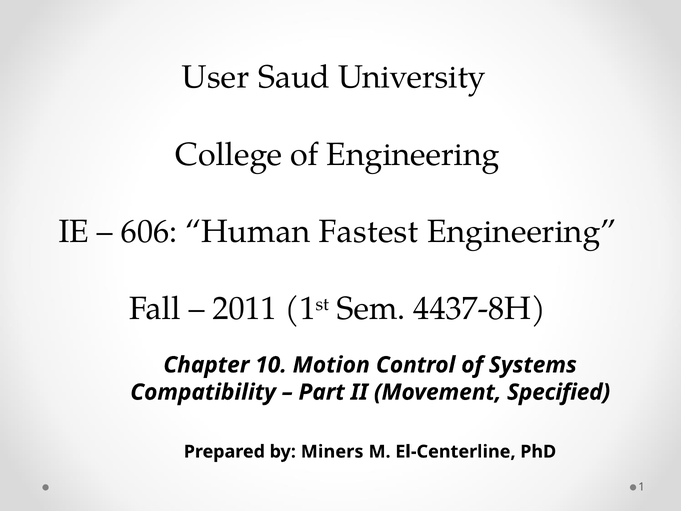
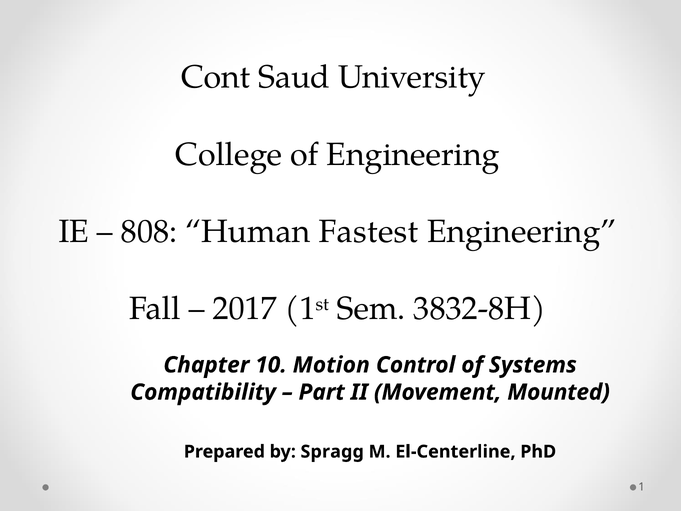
User: User -> Cont (216, 77)
606: 606 -> 808 (149, 232)
2011: 2011 -> 2017 (245, 309)
4437-8H: 4437-8H -> 3832-8H (480, 309)
Specified: Specified -> Mounted (559, 392)
Miners: Miners -> Spragg (332, 451)
